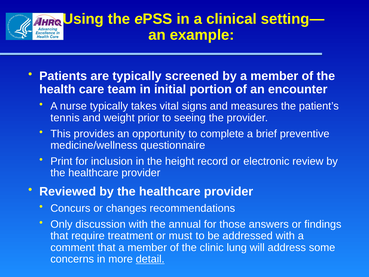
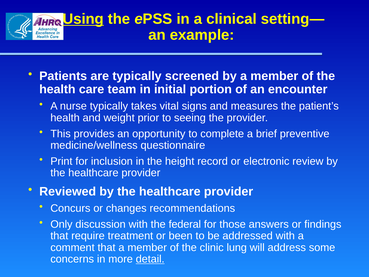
Using underline: none -> present (83, 19)
tennis: tennis -> health (65, 118)
annual: annual -> federal (185, 224)
must: must -> been (181, 236)
